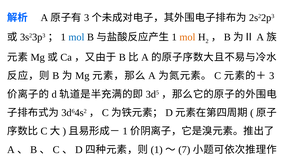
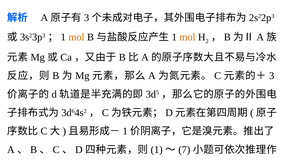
mol colour: blue -> orange (76, 37)
